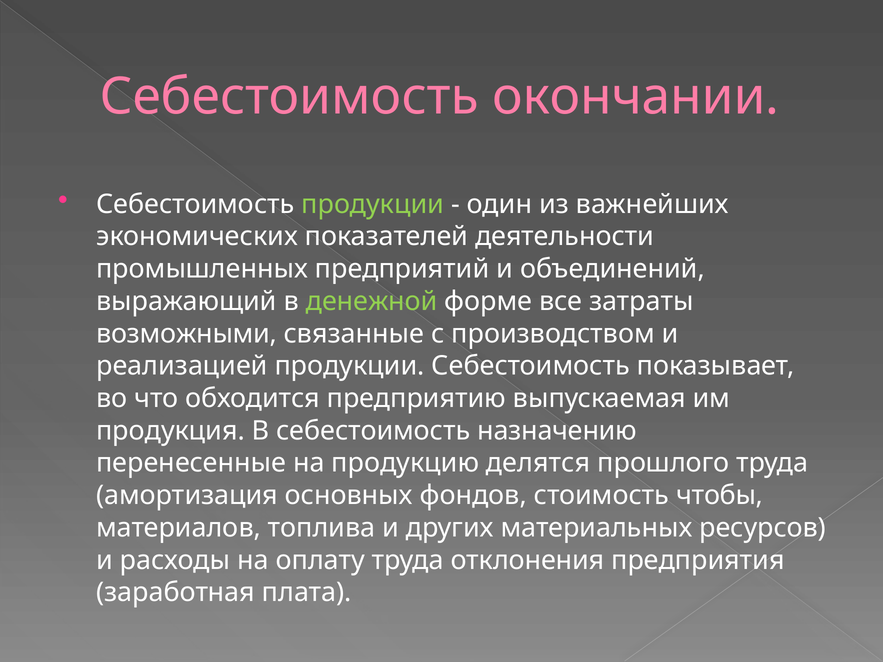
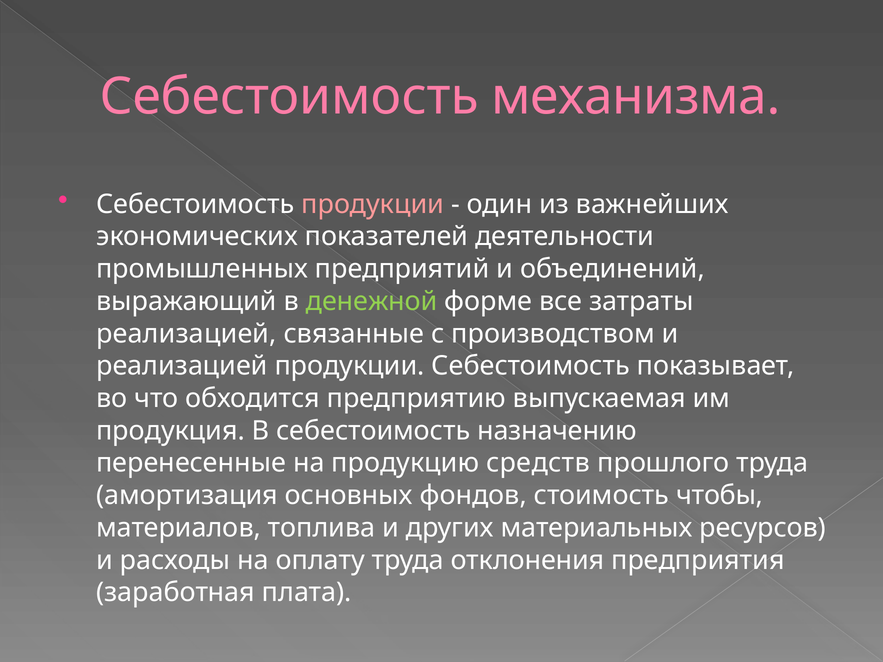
окончании: окончании -> механизма (636, 97)
продукции colour: light green -> pink (373, 204)
возможными: возможными -> реализацией (186, 334)
делятся: делятся -> средств (538, 463)
